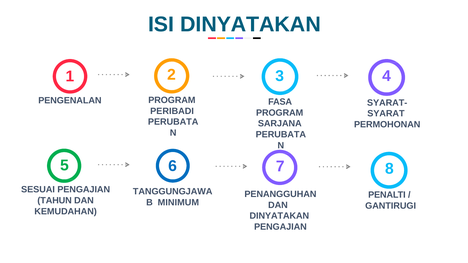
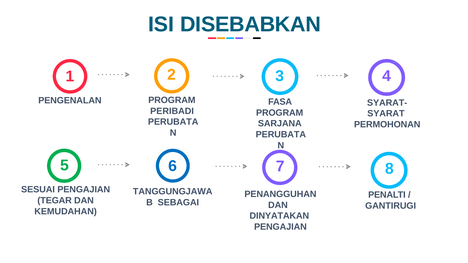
ISI DINYATAKAN: DINYATAKAN -> DISEBABKAN (251, 24)
TAHUN: TAHUN -> TEGAR (55, 201)
MINIMUM: MINIMUM -> SEBAGAI (178, 203)
